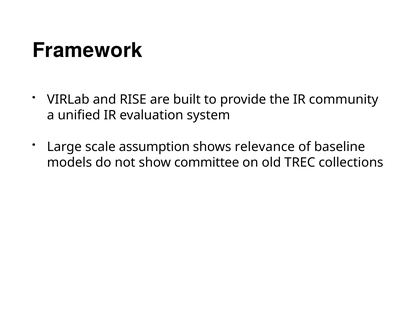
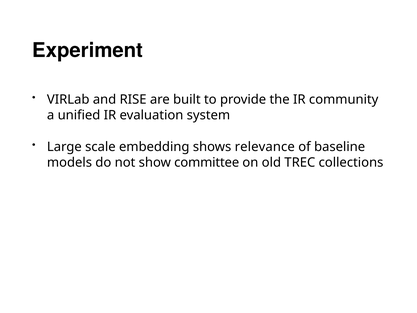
Framework: Framework -> Experiment (88, 50)
assumption: assumption -> embedding (154, 147)
